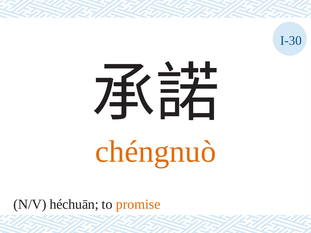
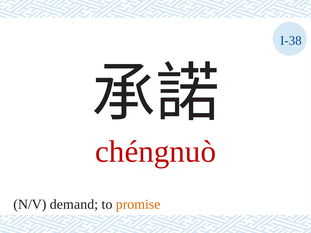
I-30: I-30 -> I-38 (291, 41)
chéngnuò colour: orange -> red (156, 152)
héchuān: héchuān -> demand (74, 205)
